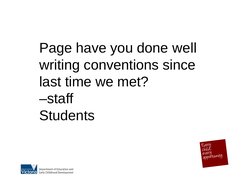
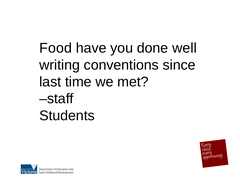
Page: Page -> Food (56, 48)
